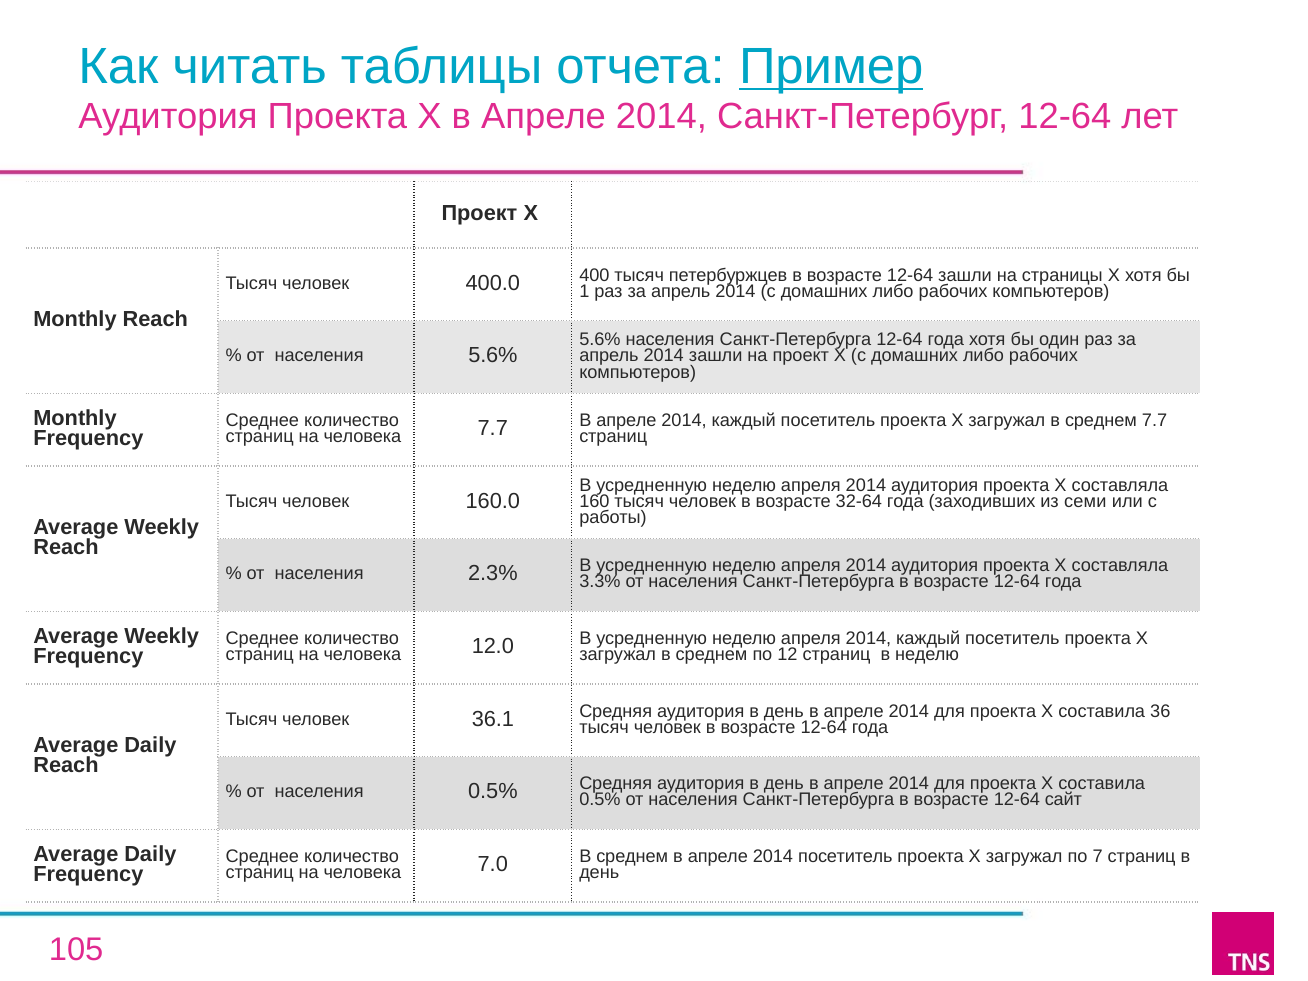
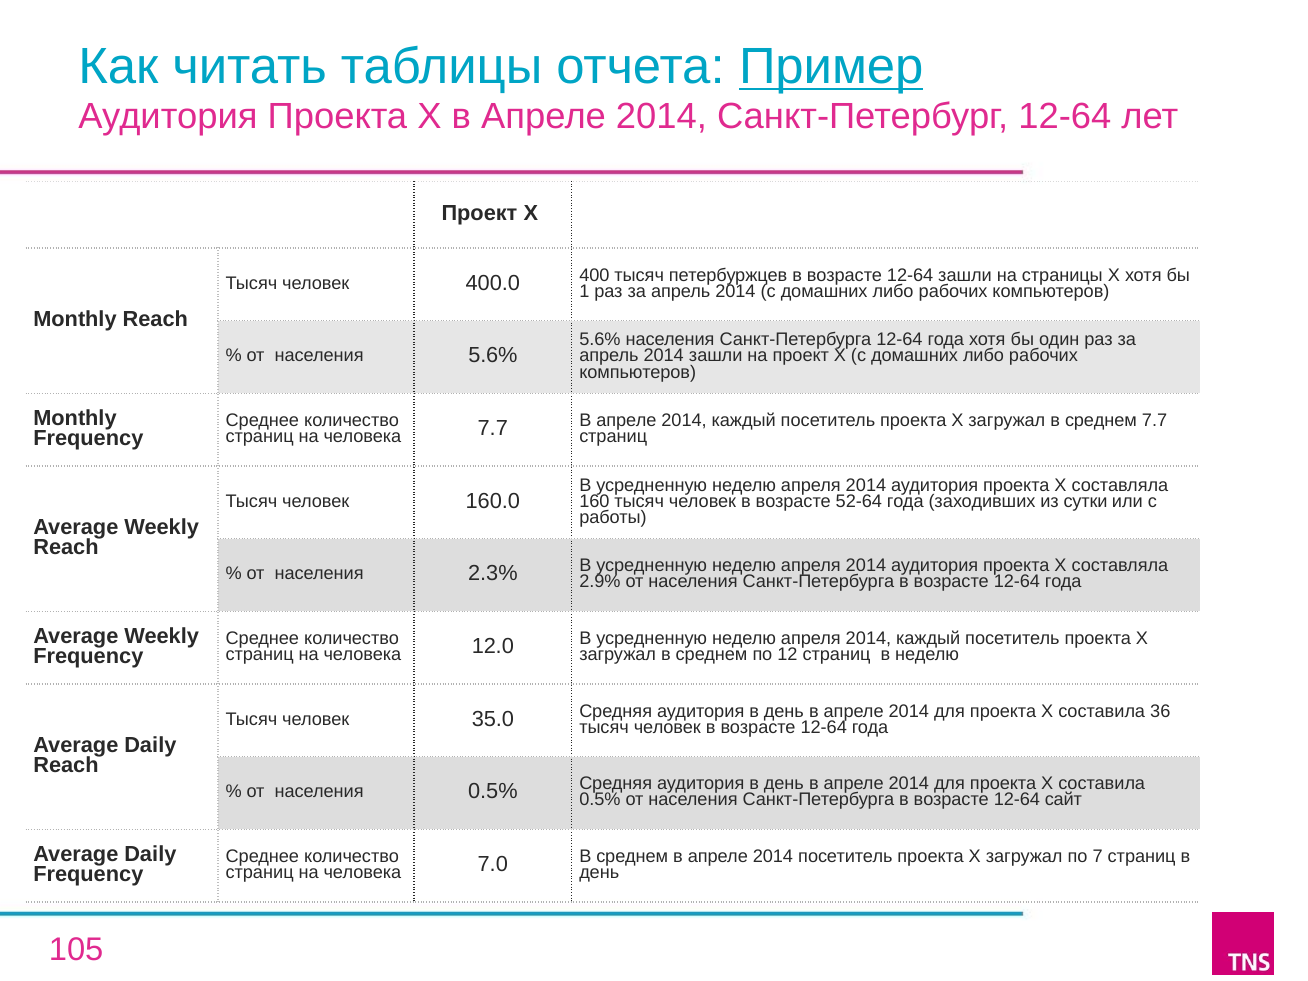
32-64: 32-64 -> 52-64 (859, 501)
семи: семи -> сутки (1085, 501)
3.3%: 3.3% -> 2.9% (600, 582)
36.1: 36.1 -> 35.0 (493, 719)
